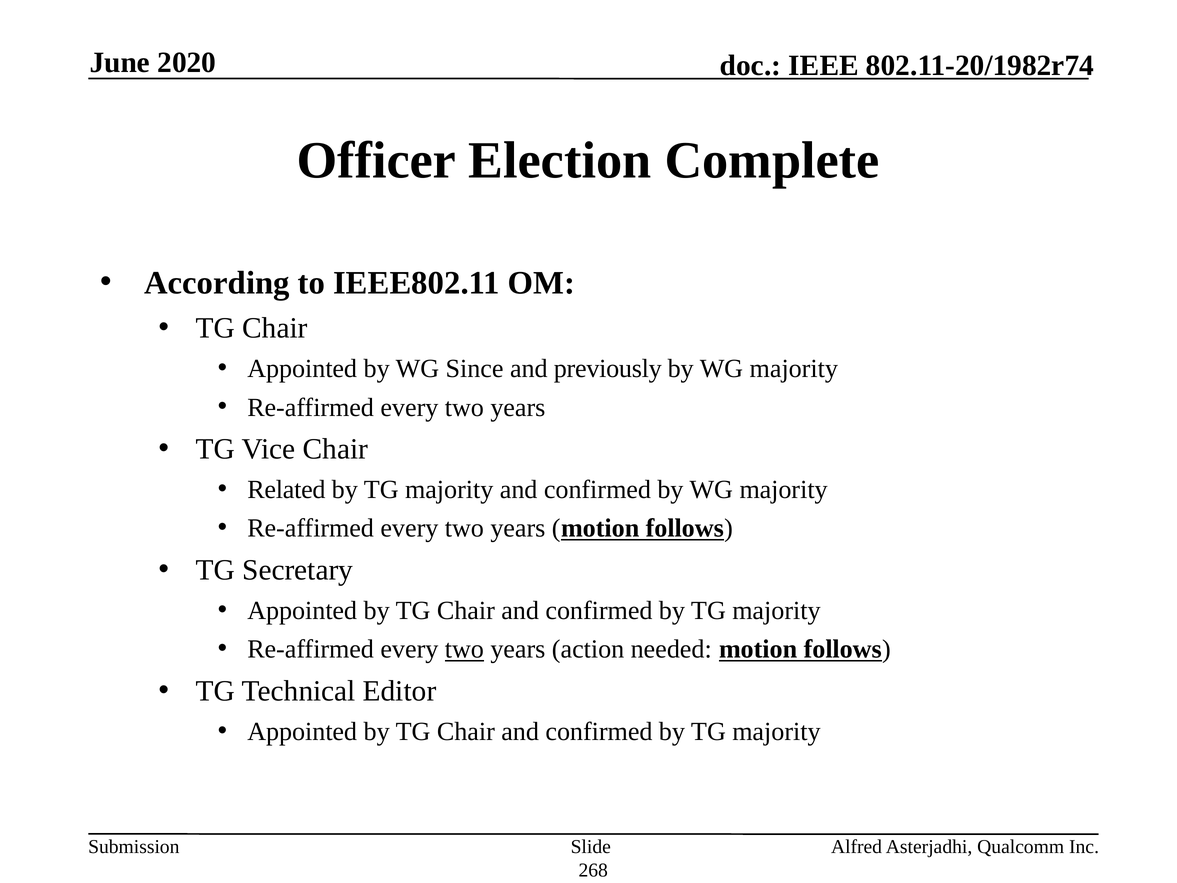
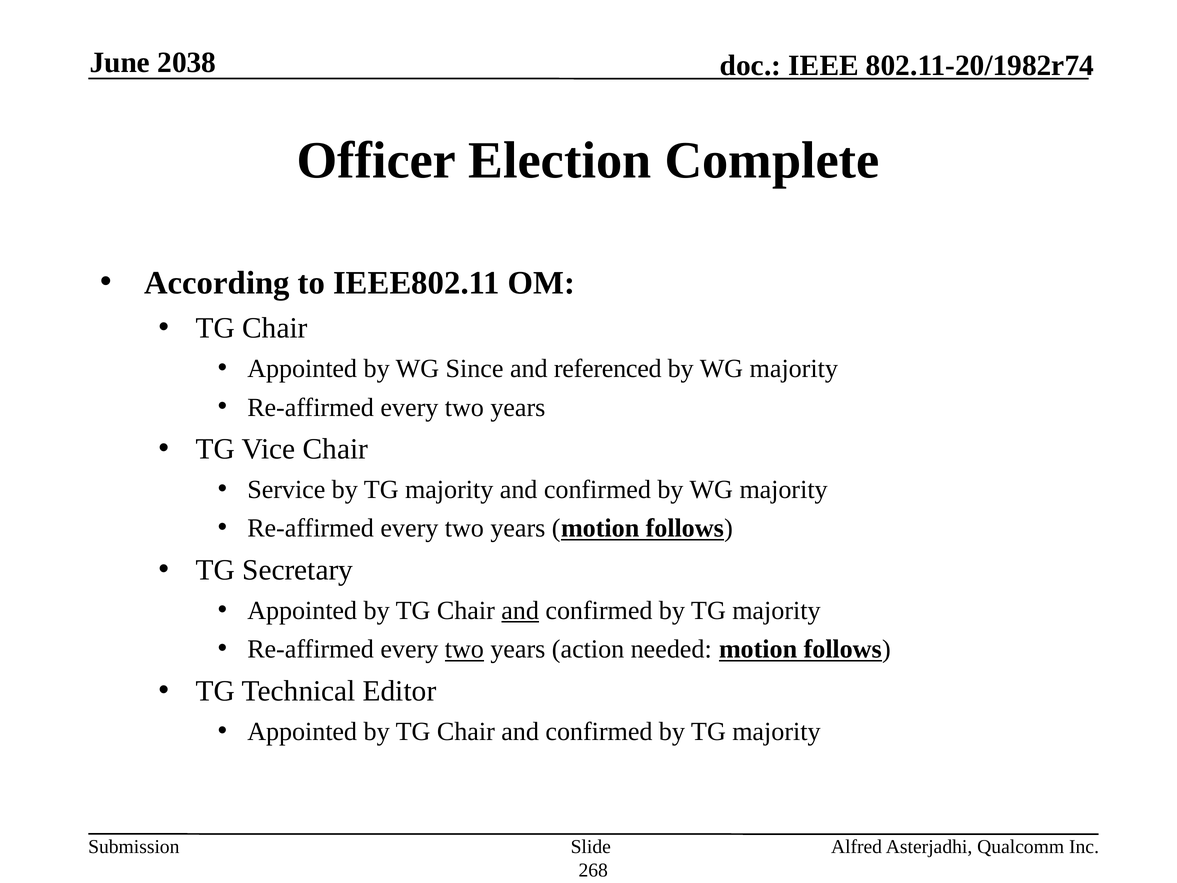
2020: 2020 -> 2038 (187, 62)
previously: previously -> referenced (608, 369)
Related: Related -> Service (286, 489)
and underline: none -> present (520, 610)
